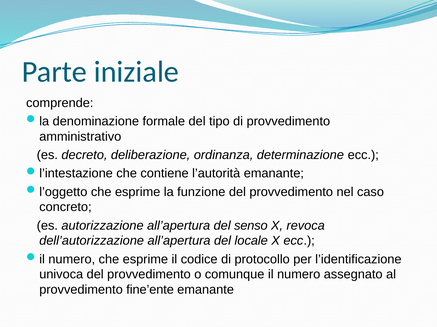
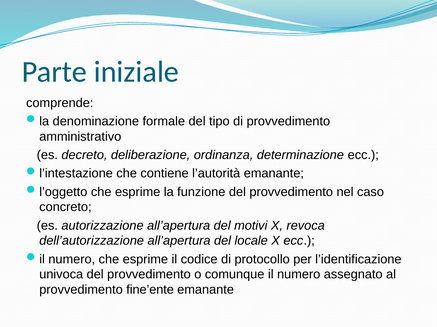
senso: senso -> motivi (251, 226)
